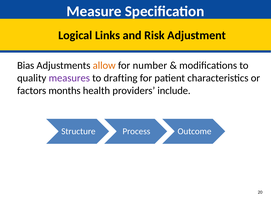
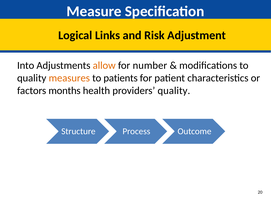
Bias: Bias -> Into (26, 66)
measures colour: purple -> orange (69, 78)
drafting: drafting -> patients (121, 78)
providers include: include -> quality (174, 91)
